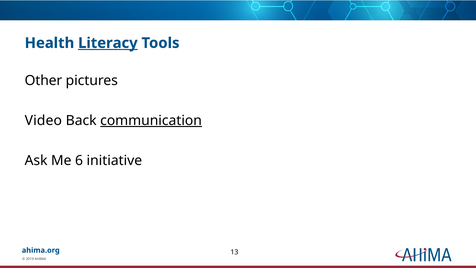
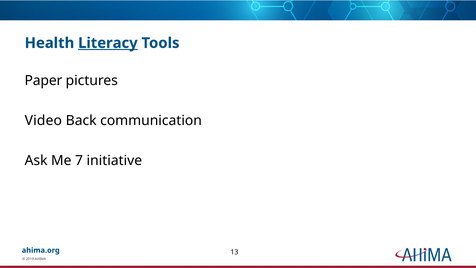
Other: Other -> Paper (43, 80)
communication underline: present -> none (151, 120)
6: 6 -> 7 (79, 160)
